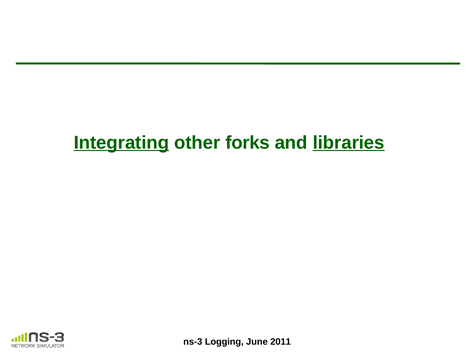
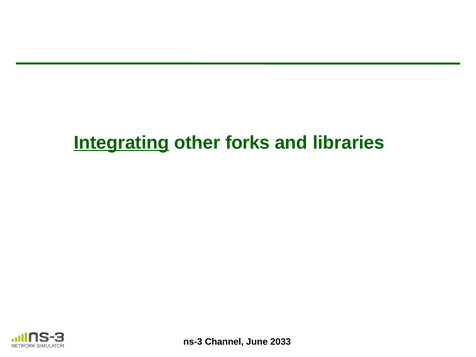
libraries underline: present -> none (349, 143)
Logging: Logging -> Channel (224, 342)
2011: 2011 -> 2033 (281, 342)
